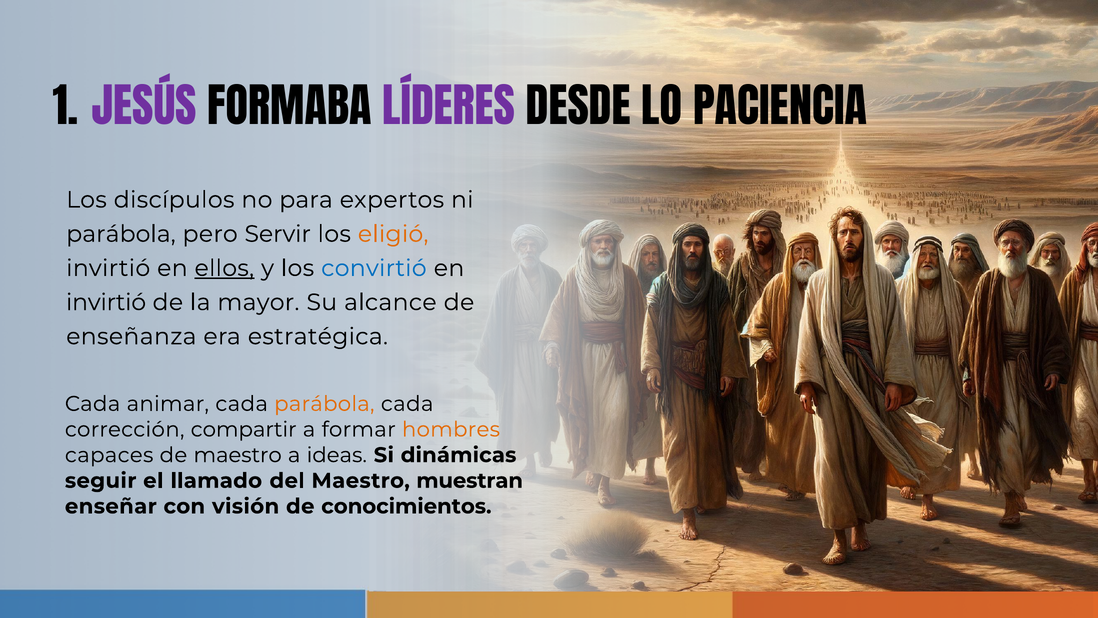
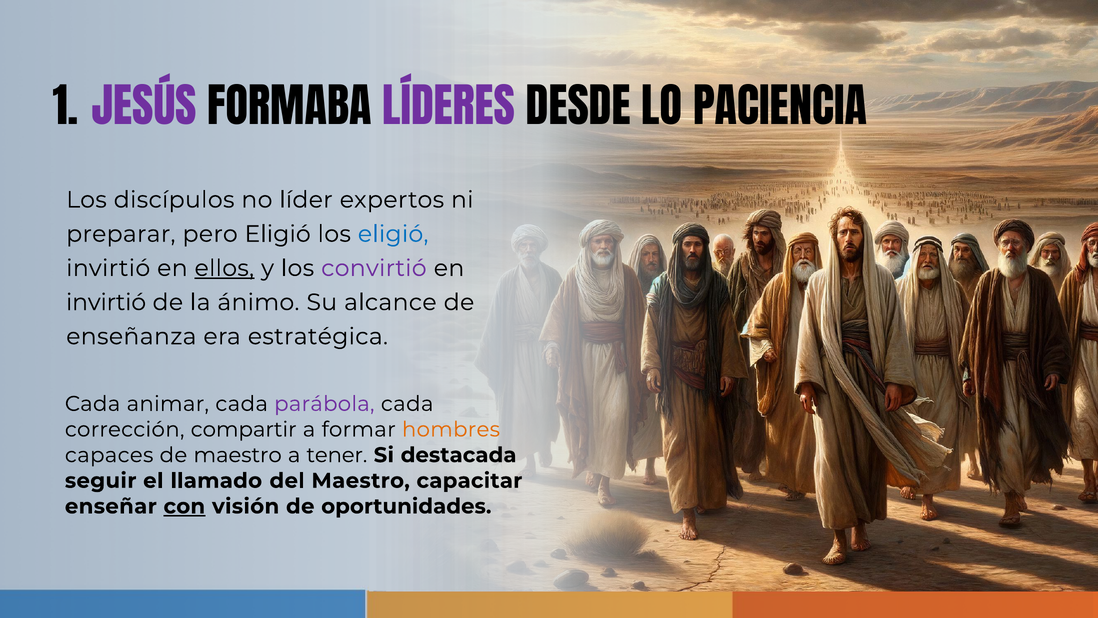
para: para -> líder (306, 200)
parábola: parábola -> preparar (121, 234)
pero Servir: Servir -> Eligió (278, 234)
eligió colour: orange -> blue (393, 234)
convirtió colour: blue -> purple (374, 268)
mayor: mayor -> ánimo (258, 302)
parábola colour: orange -> purple (324, 404)
ideas: ideas -> tener (337, 455)
dinámicas: dinámicas -> destacada (459, 455)
muestran: muestran -> capacitar (469, 480)
con underline: none -> present (184, 506)
conocimientos: conocimientos -> oportunidades (406, 506)
